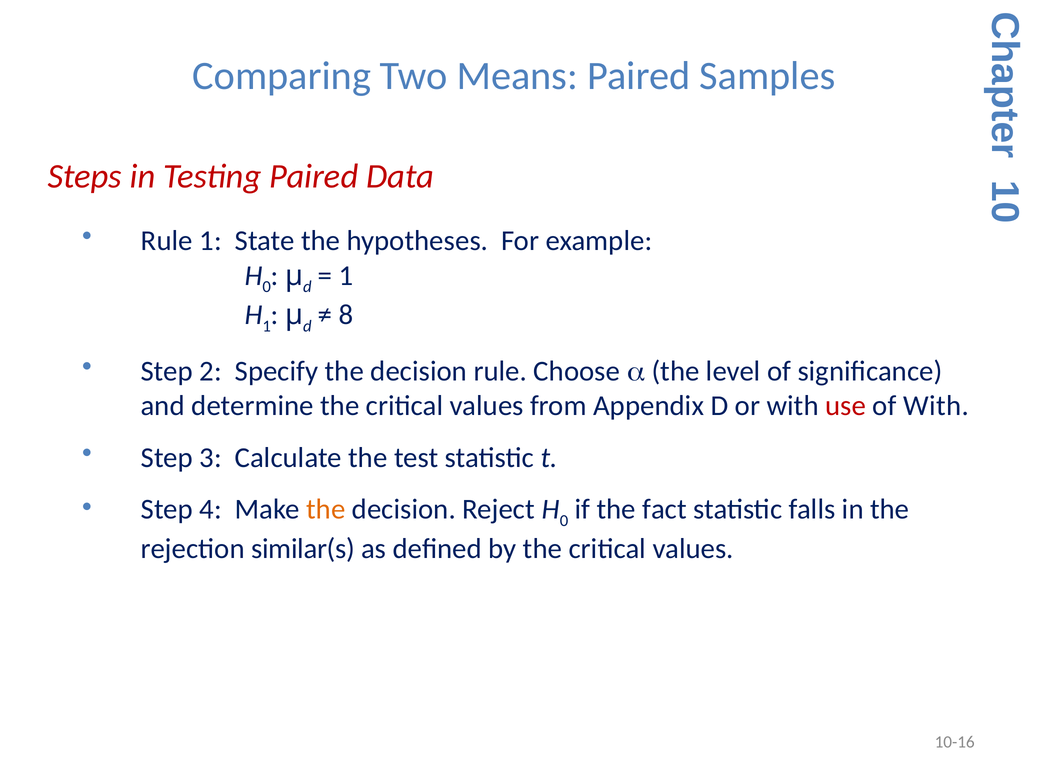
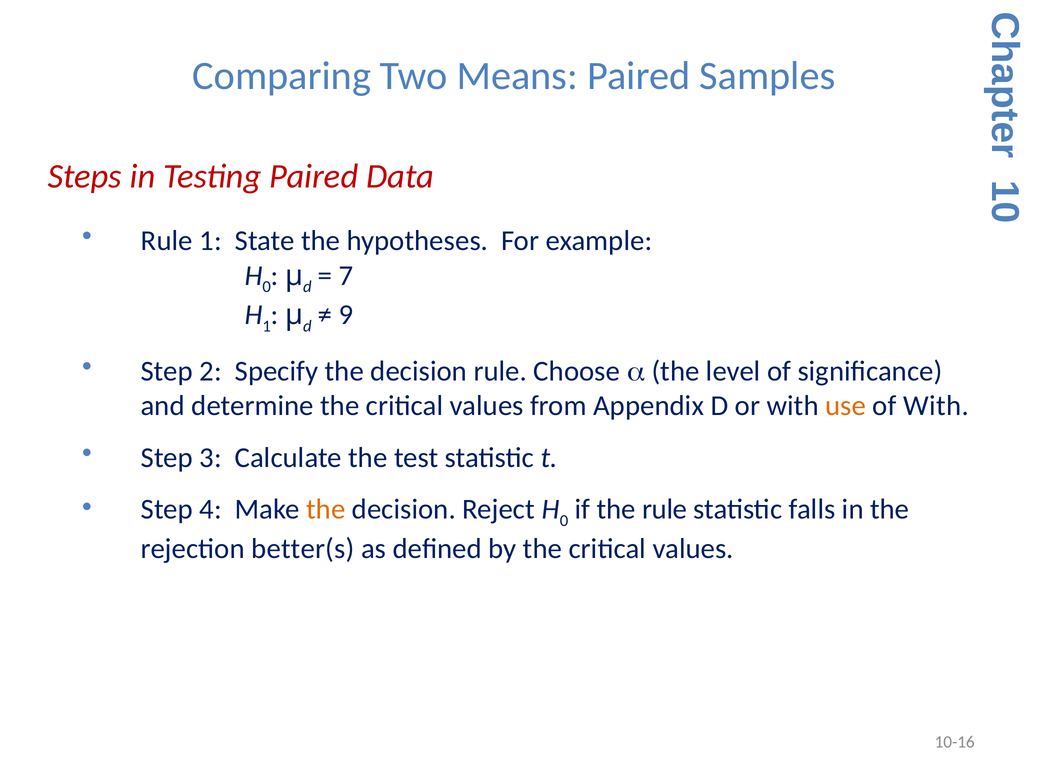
1: 1 -> 7 (346, 276)
8: 8 -> 9 (346, 315)
use colour: red -> orange (846, 406)
the fact: fact -> rule (665, 510)
similar(s: similar(s -> better(s (303, 549)
